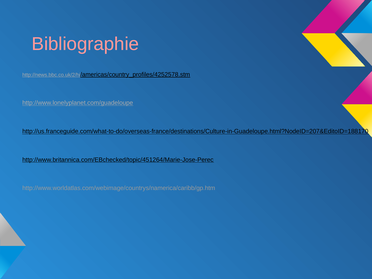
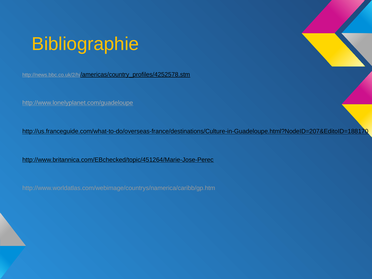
Bibliographie colour: pink -> yellow (85, 44)
